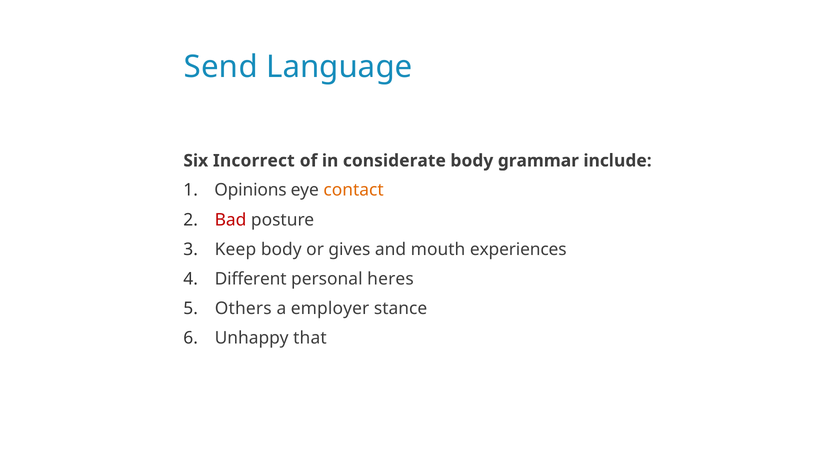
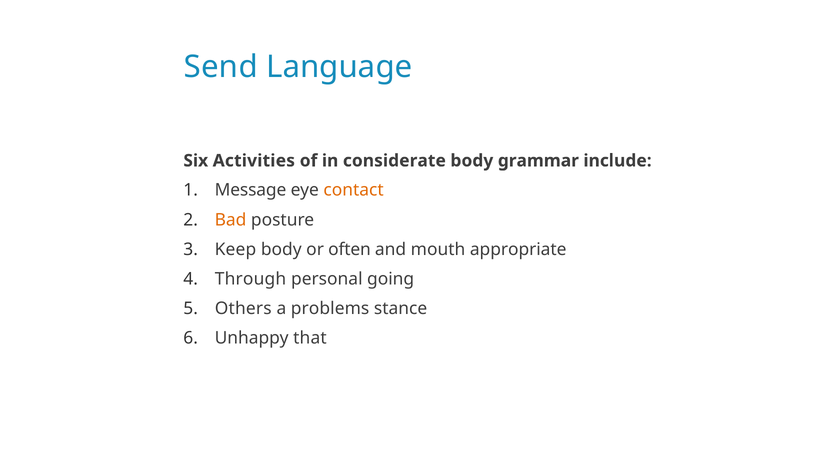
Incorrect: Incorrect -> Activities (254, 161)
Opinions: Opinions -> Message (250, 190)
Bad colour: red -> orange (231, 220)
gives: gives -> often (350, 249)
experiences: experiences -> appropriate (518, 249)
Different: Different -> Through (250, 279)
heres: heres -> going (391, 279)
employer: employer -> problems (330, 308)
